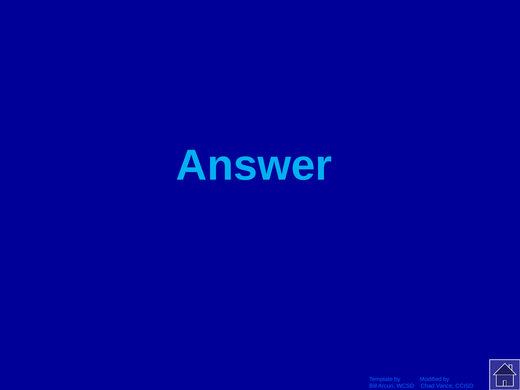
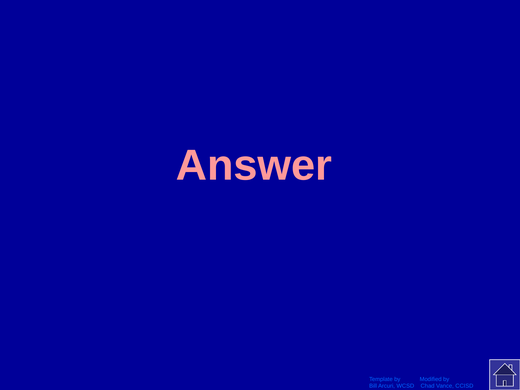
Answer colour: light blue -> pink (254, 166)
